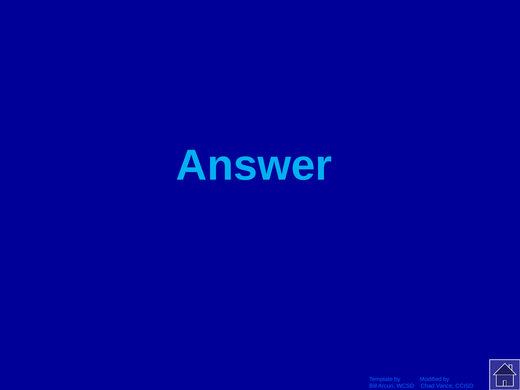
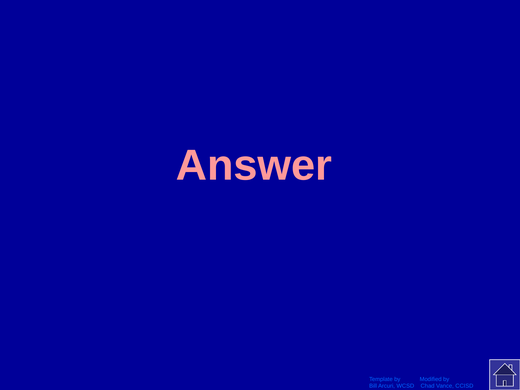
Answer colour: light blue -> pink (254, 166)
